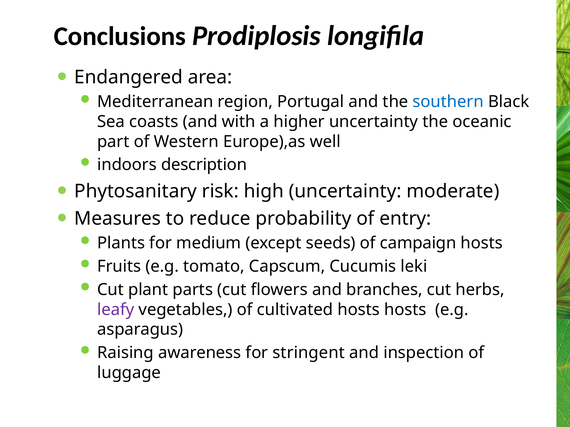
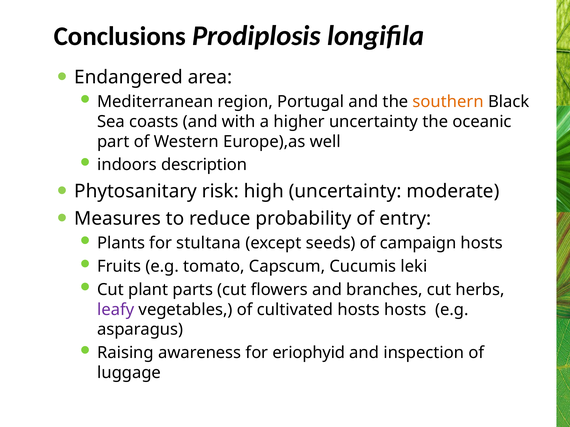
southern colour: blue -> orange (448, 102)
medium: medium -> stultana (209, 243)
stringent: stringent -> eriophyid (309, 353)
